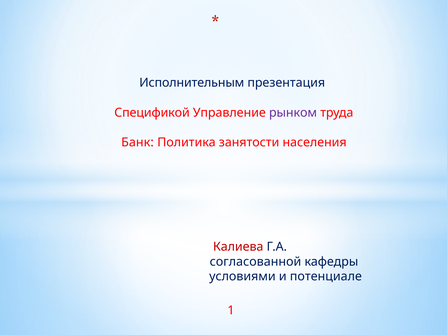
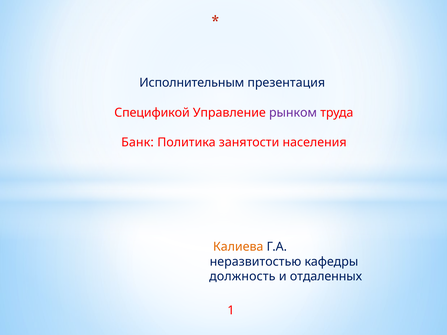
Калиева colour: red -> orange (238, 247)
согласованной: согласованной -> неразвитостью (256, 262)
условиями: условиями -> должность (242, 277)
потенциале: потенциале -> отдаленных (326, 277)
